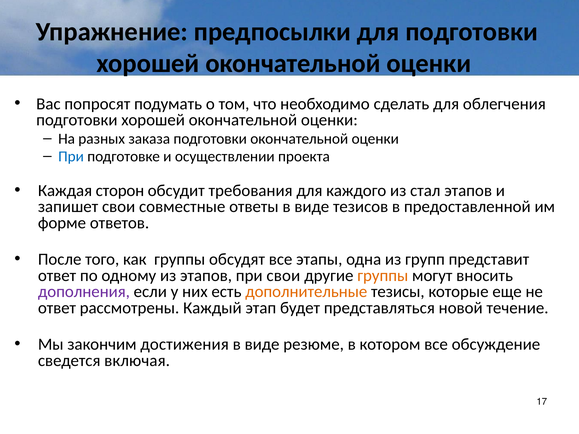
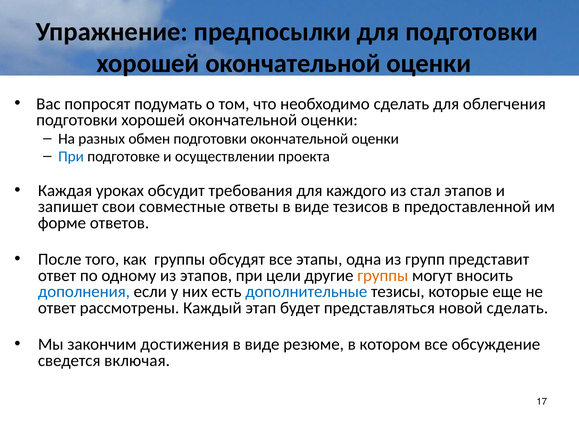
заказа: заказа -> обмен (149, 139)
сторон: сторон -> уроках (120, 191)
при свои: свои -> цели (284, 276)
дополнения colour: purple -> blue (84, 292)
дополнительные colour: orange -> blue (306, 292)
новой течение: течение -> сделать (517, 308)
